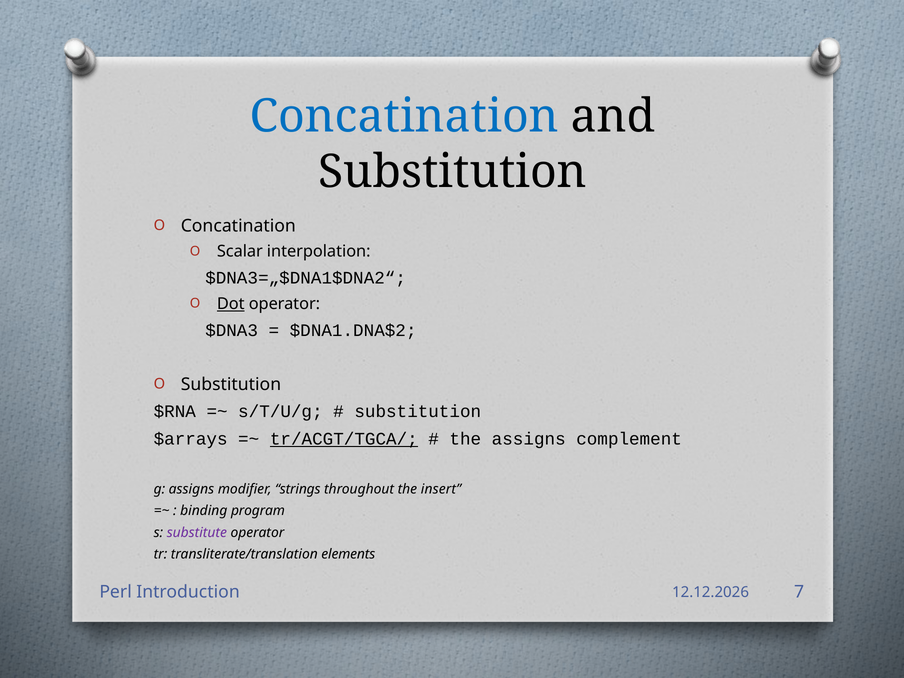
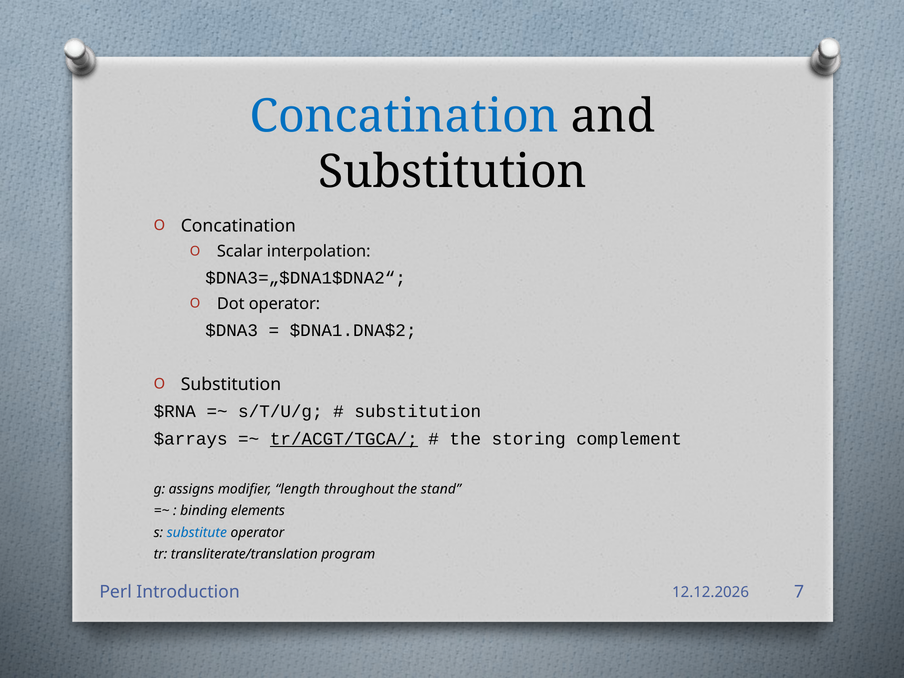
Dot underline: present -> none (231, 304)
the assigns: assigns -> storing (529, 439)
strings: strings -> length (298, 489)
insert: insert -> stand (441, 489)
program: program -> elements (258, 511)
substitute colour: purple -> blue (197, 532)
elements: elements -> program (348, 554)
